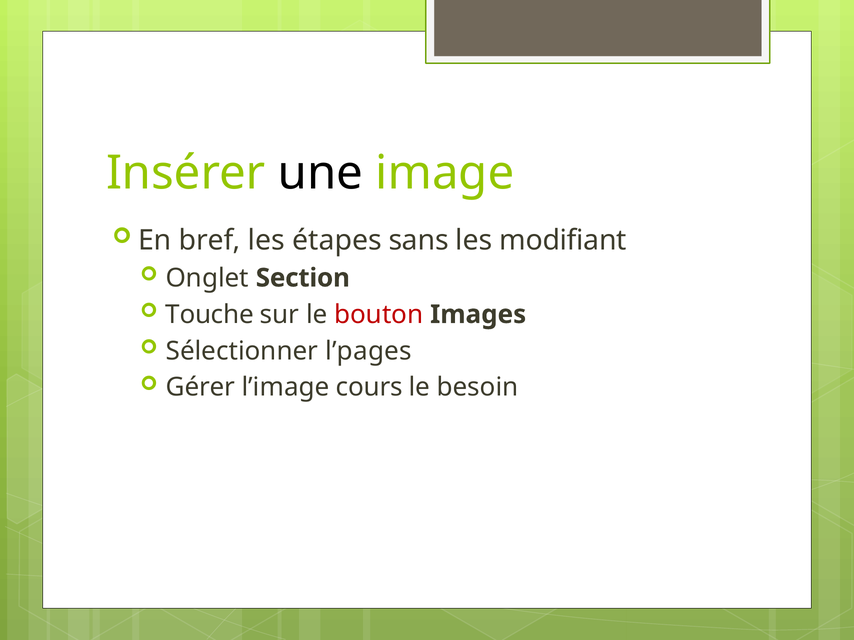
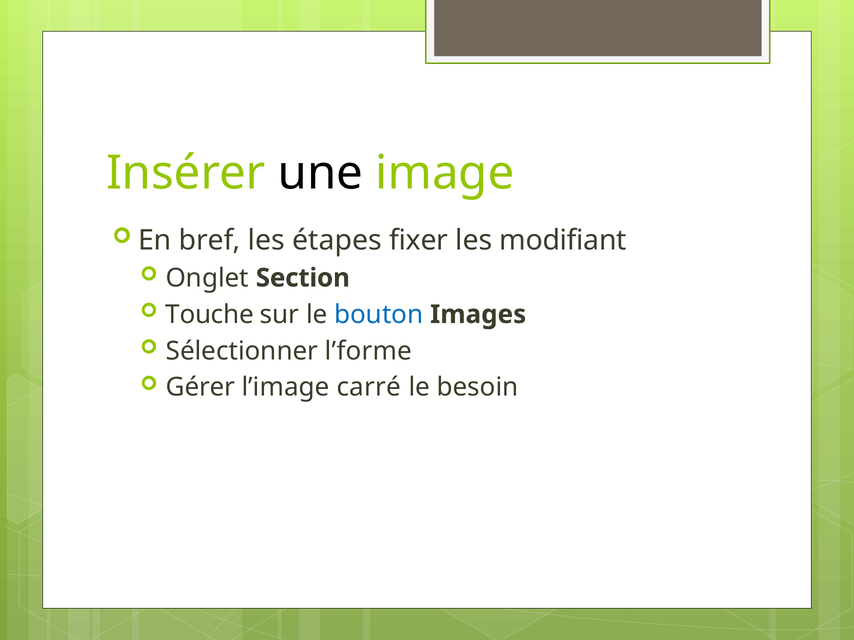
sans: sans -> fixer (419, 240)
bouton colour: red -> blue (379, 315)
l’pages: l’pages -> l’forme (368, 351)
cours: cours -> carré (369, 388)
